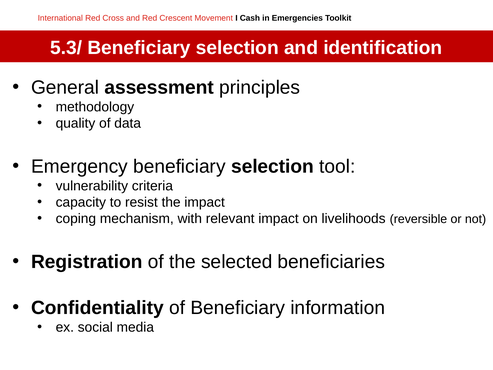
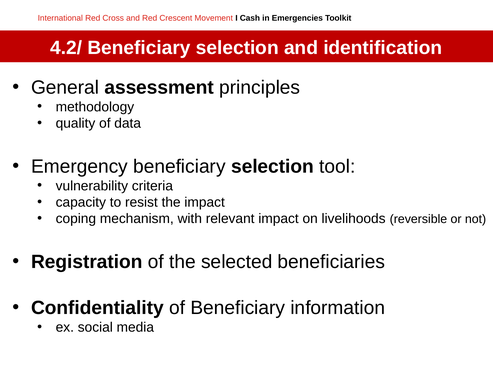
5.3/: 5.3/ -> 4.2/ (66, 48)
